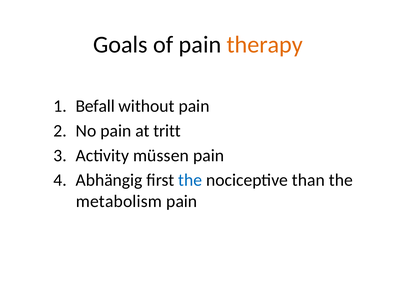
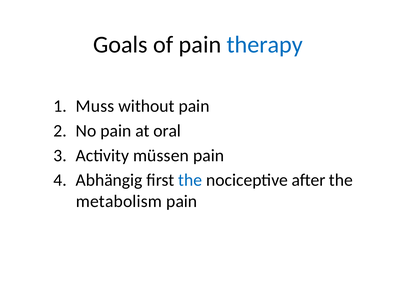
therapy colour: orange -> blue (265, 45)
Befall: Befall -> Muss (95, 106)
tritt: tritt -> oral (167, 131)
than: than -> after (308, 180)
